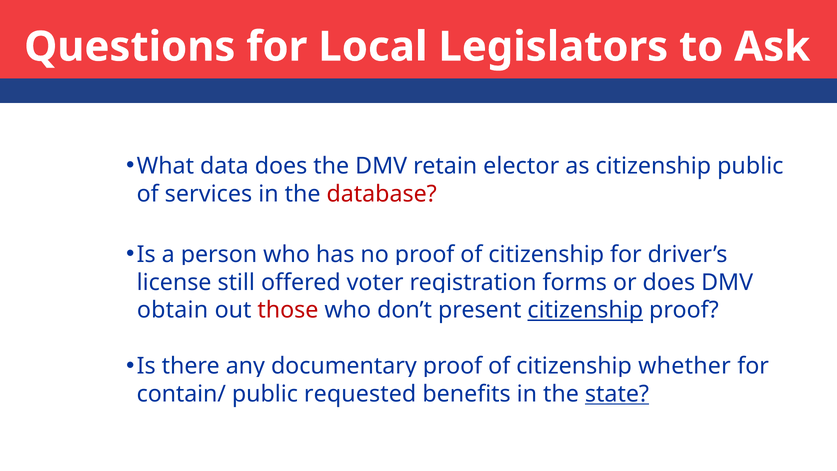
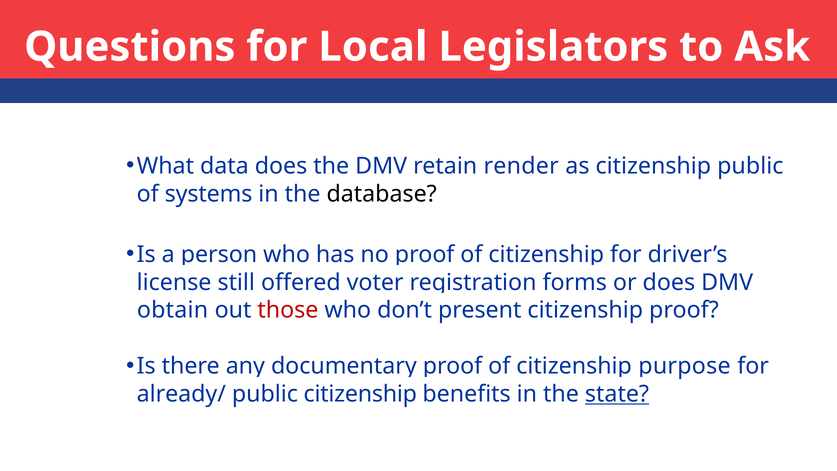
elector: elector -> render (521, 166)
services: services -> systems (209, 194)
database colour: red -> black (382, 194)
citizenship underline: present -> none (585, 310)
whether: whether -> purpose (684, 366)
contain/: contain/ -> already/ (181, 394)
public requested: requested -> citizenship (360, 394)
